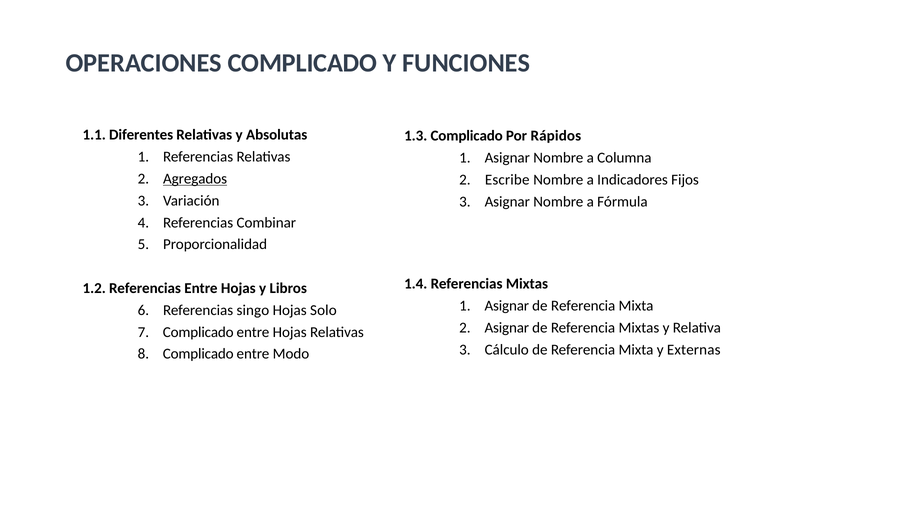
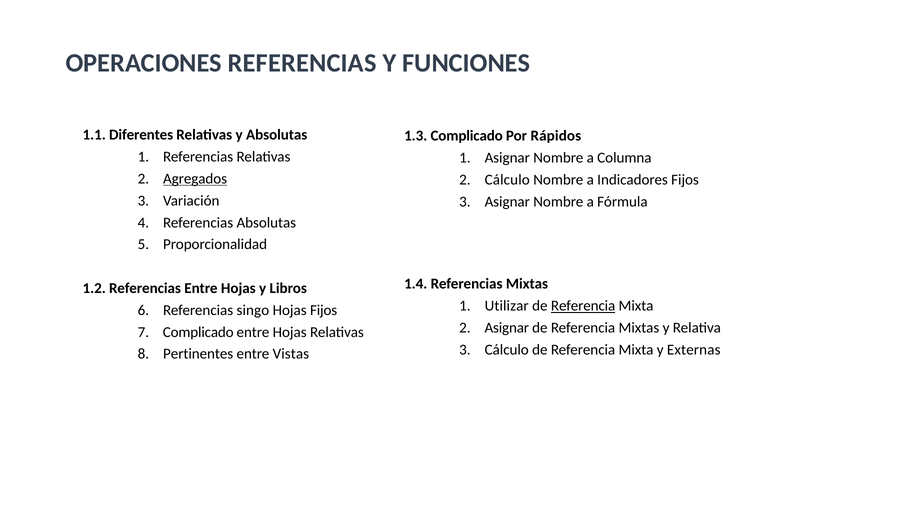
OPERACIONES COMPLICADO: COMPLICADO -> REFERENCIAS (302, 63)
Escribe: Escribe -> Cálculo (507, 180)
Referencias Combinar: Combinar -> Absolutas (266, 222)
Asignar: Asignar -> Utilizar (507, 306)
Referencia underline: none -> present (583, 306)
Hojas Solo: Solo -> Fijos (324, 310)
Complicado: Complicado -> Pertinentes (198, 354)
Modo: Modo -> Vistas (291, 354)
